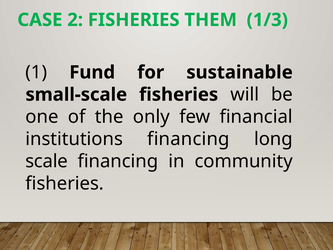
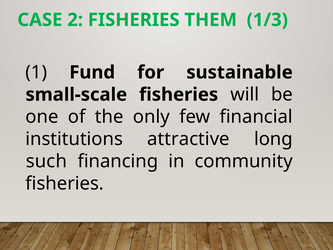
institutions financing: financing -> attractive (188, 139)
scale: scale -> such (46, 161)
